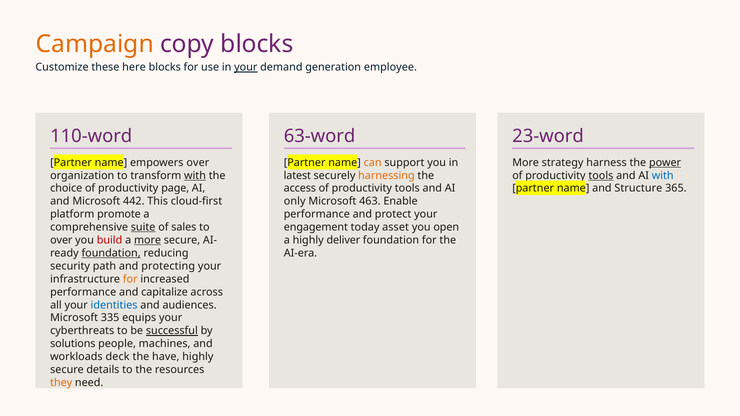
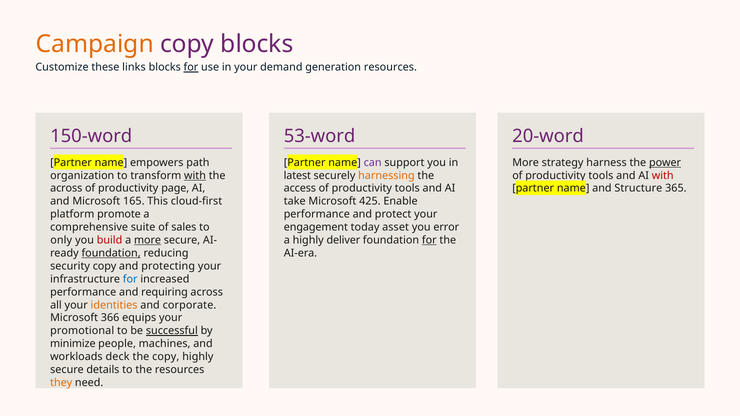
here: here -> links (134, 67)
for underline: none -> present (191, 67)
your underline: present -> none (246, 67)
generation employee: employee -> resources (390, 67)
110-word: 110-word -> 150-word (91, 136)
63-word: 63-word -> 53-word (320, 136)
23-word: 23-word -> 20-word (548, 136)
empowers over: over -> path (198, 163)
can colour: orange -> purple (373, 163)
tools underline: present -> none (601, 176)
with colour: blue -> red (663, 176)
choice: choice -> across (66, 189)
442: 442 -> 165 (134, 201)
only: only -> take (295, 201)
463: 463 -> 425 (370, 201)
suite underline: present -> none (143, 227)
open: open -> error (446, 227)
over: over -> only (61, 240)
for underline: none -> present (429, 240)
security path: path -> copy (105, 266)
for colour: orange -> blue (130, 279)
capitalize: capitalize -> requiring (165, 292)
identities colour: blue -> orange (114, 305)
audiences: audiences -> corporate (189, 305)
335: 335 -> 366 (110, 318)
cyberthreats: cyberthreats -> promotional (82, 331)
solutions: solutions -> minimize (73, 344)
the have: have -> copy (166, 357)
